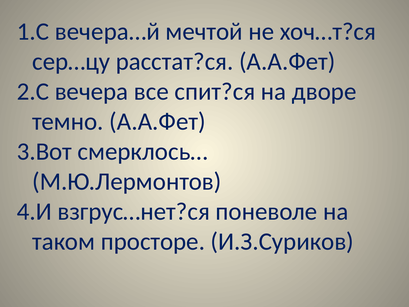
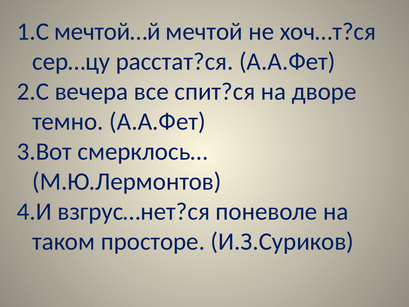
вечера…й: вечера…й -> мечтой…й (107, 32)
